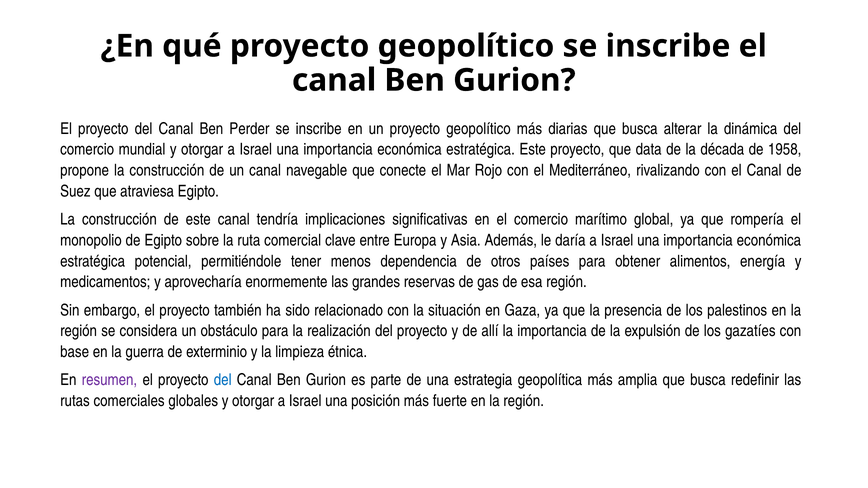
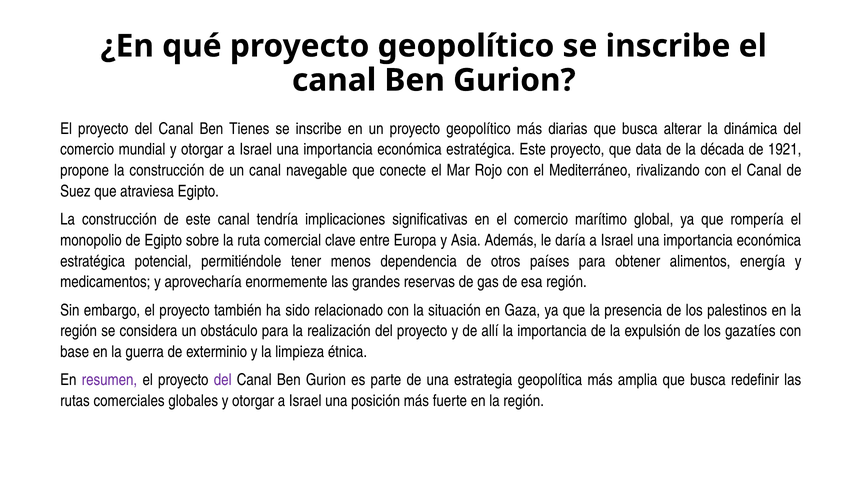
Perder: Perder -> Tienes (249, 129)
1958: 1958 -> 1921 (785, 150)
del colour: blue -> purple (223, 380)
